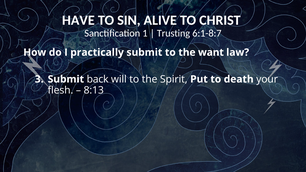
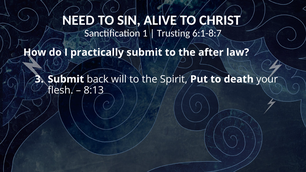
HAVE: HAVE -> NEED (78, 20)
want: want -> after (211, 52)
